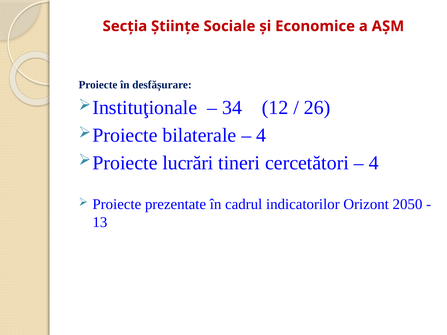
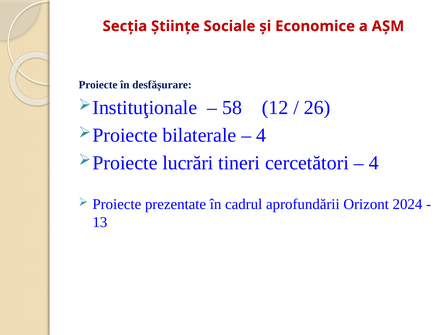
34: 34 -> 58 (232, 108)
indicatorilor: indicatorilor -> aprofundării (303, 204)
2050: 2050 -> 2024 (407, 204)
